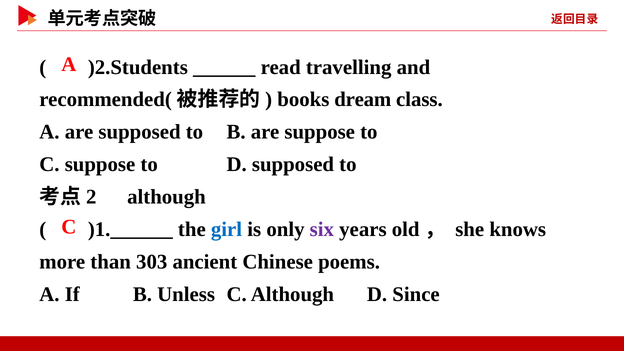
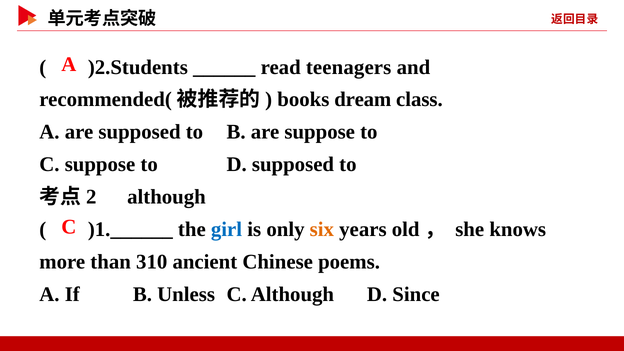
travelling: travelling -> teenagers (349, 67)
six colour: purple -> orange (322, 229)
303: 303 -> 310 (152, 262)
